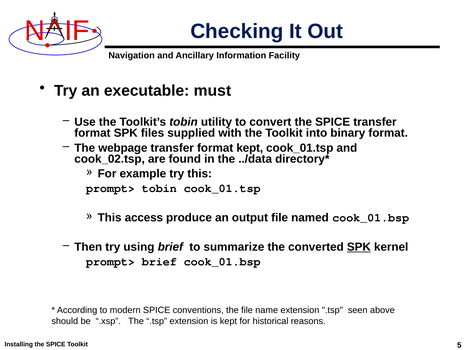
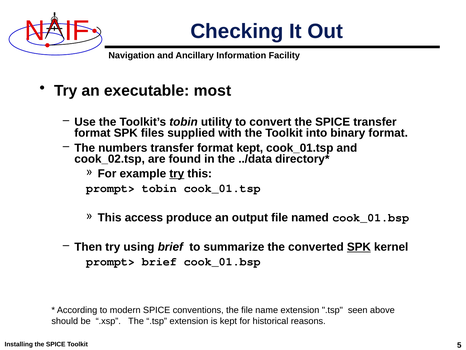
must: must -> most (212, 90)
webpage: webpage -> numbers (123, 148)
try underline: none -> present (177, 174)
